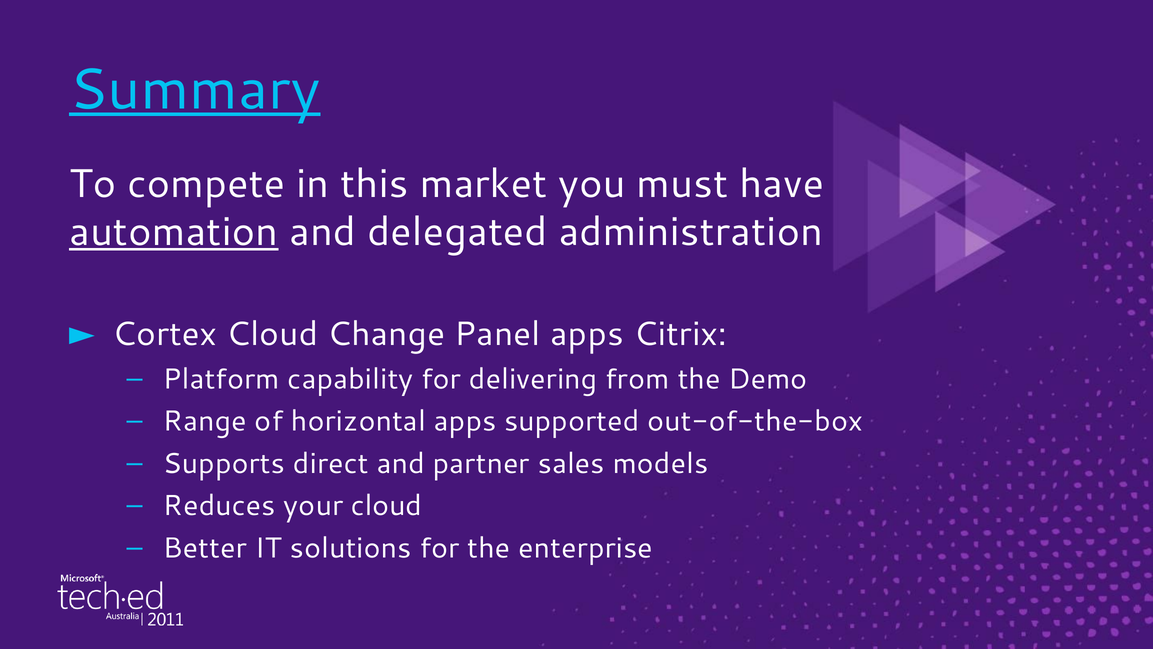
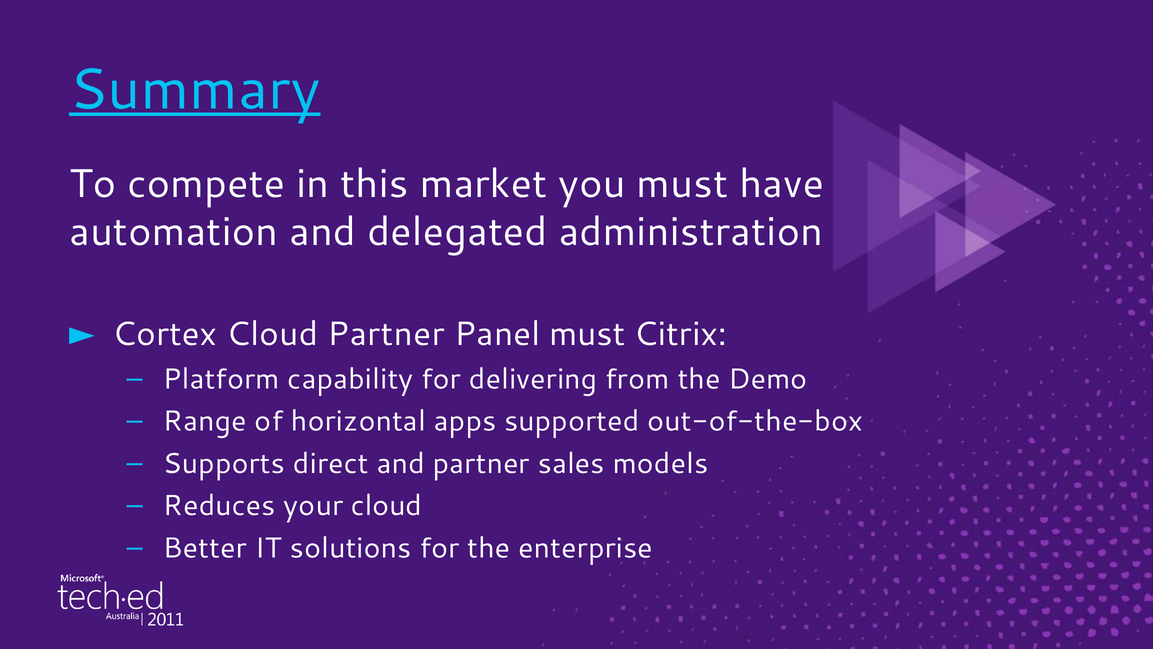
automation underline: present -> none (174, 232)
Cloud Change: Change -> Partner (386, 334)
Panel apps: apps -> must (587, 334)
